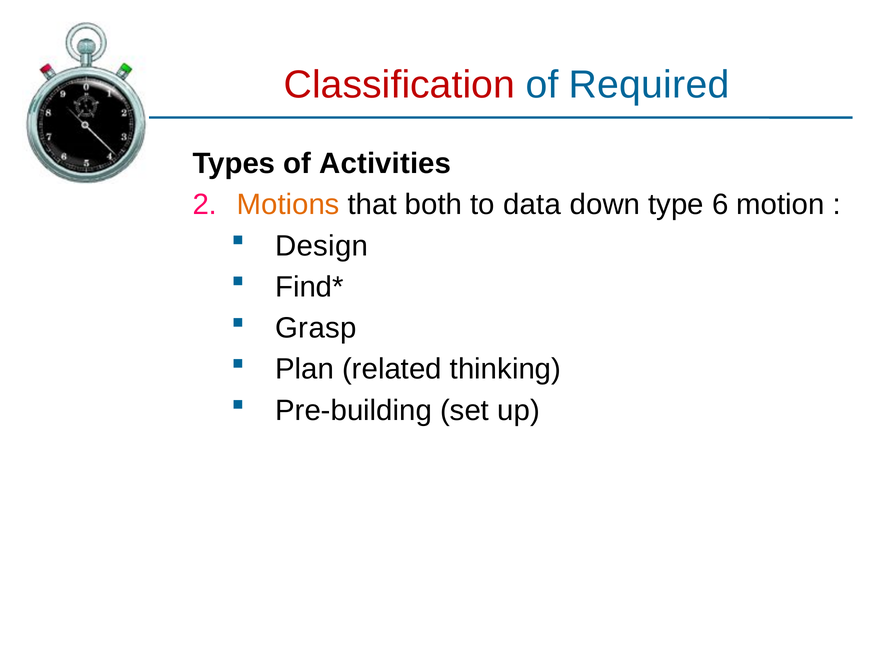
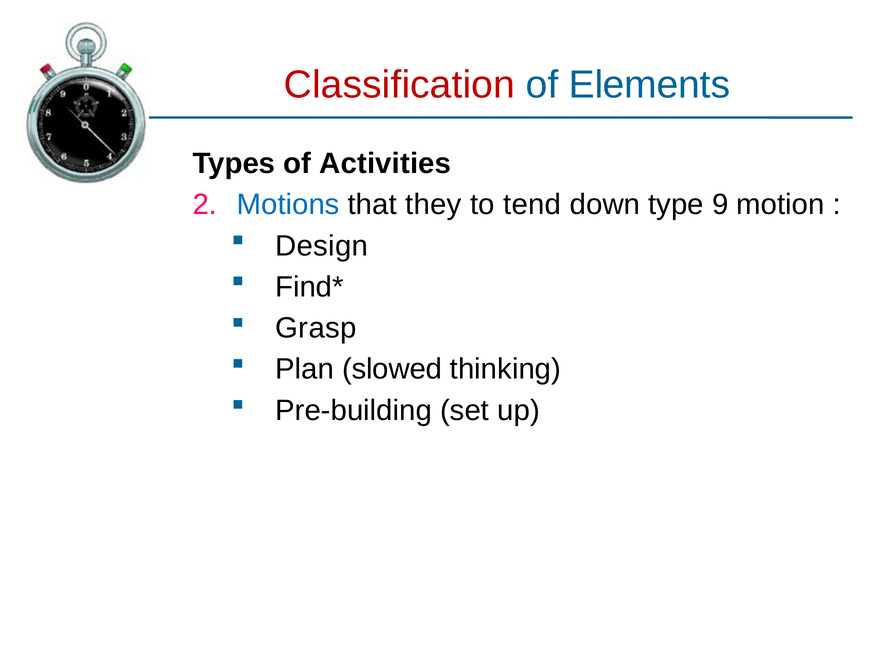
Required: Required -> Elements (649, 85)
Motions colour: orange -> blue (288, 205)
both: both -> they (433, 205)
data: data -> tend (532, 205)
6: 6 -> 9 (720, 205)
related: related -> slowed (392, 370)
